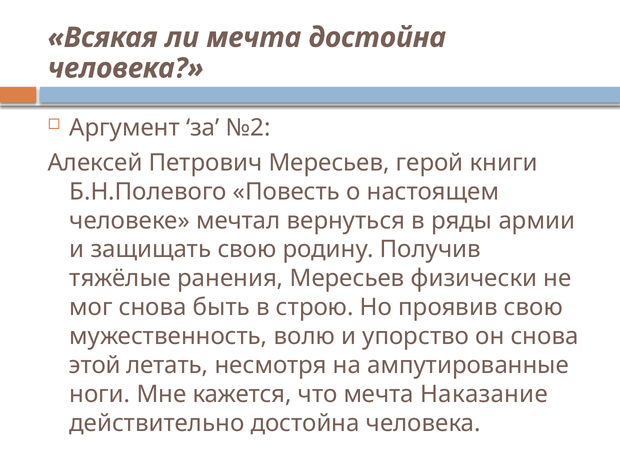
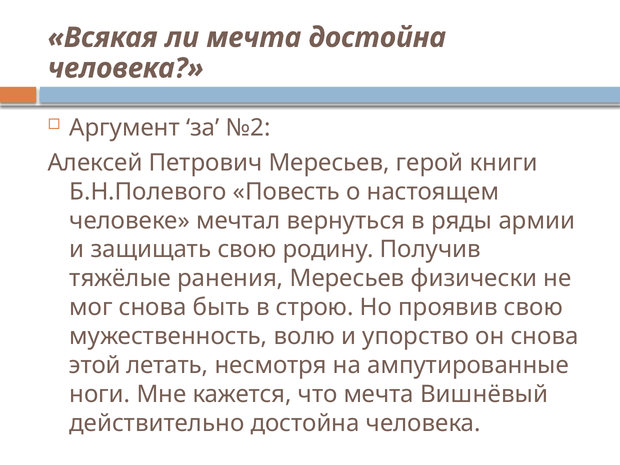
Наказание: Наказание -> Вишнёвый (484, 394)
